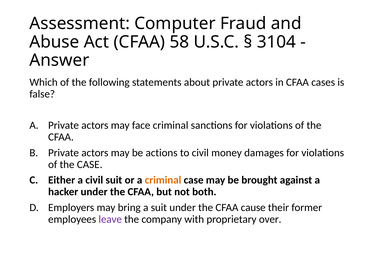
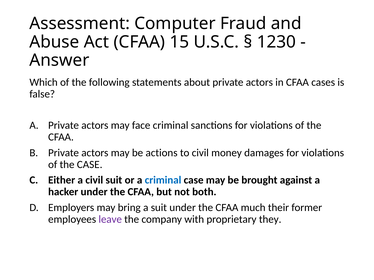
58: 58 -> 15 (179, 42)
3104: 3104 -> 1230 (276, 42)
criminal colour: orange -> blue (163, 180)
cause: cause -> much (253, 208)
over: over -> they (270, 220)
